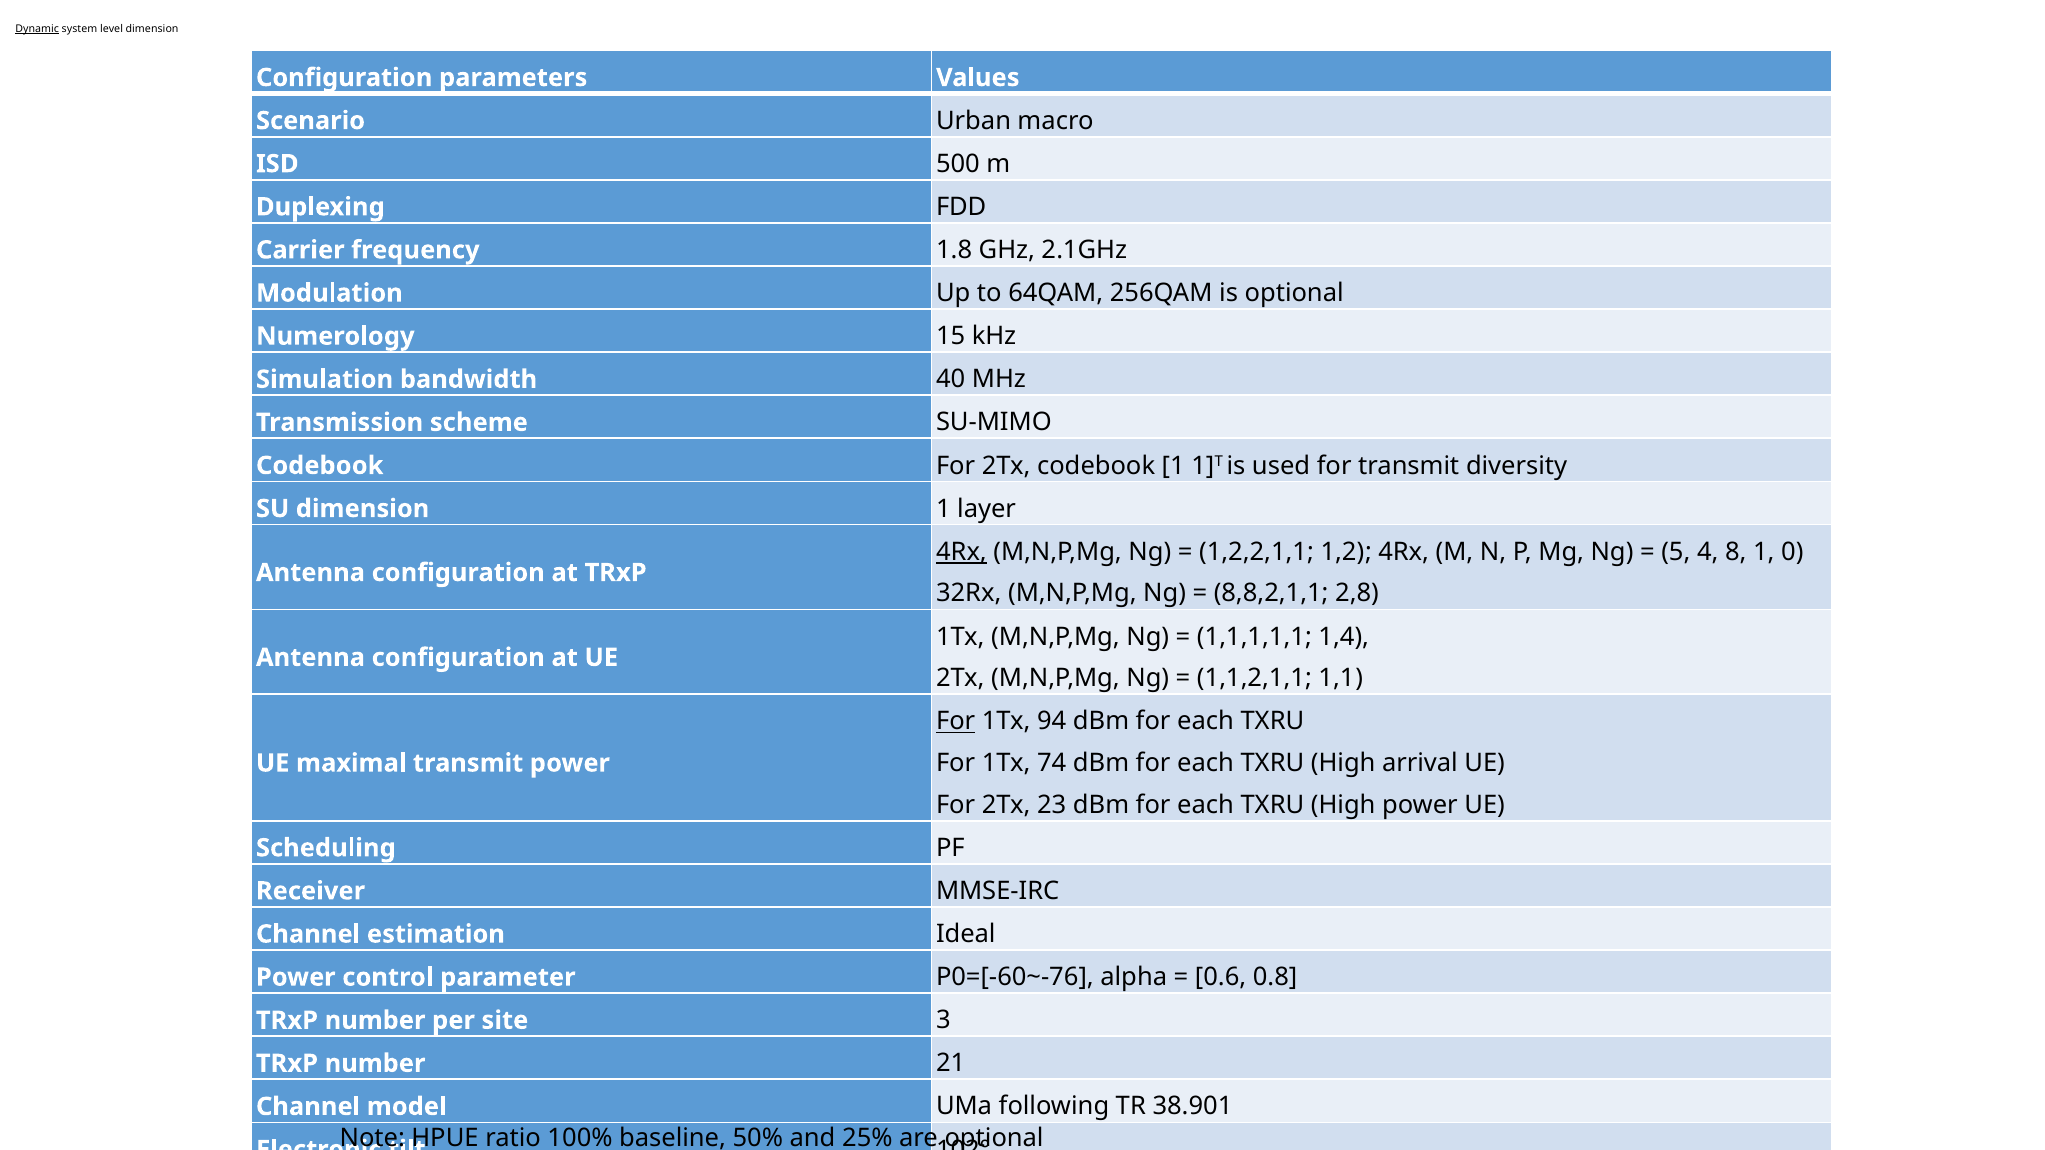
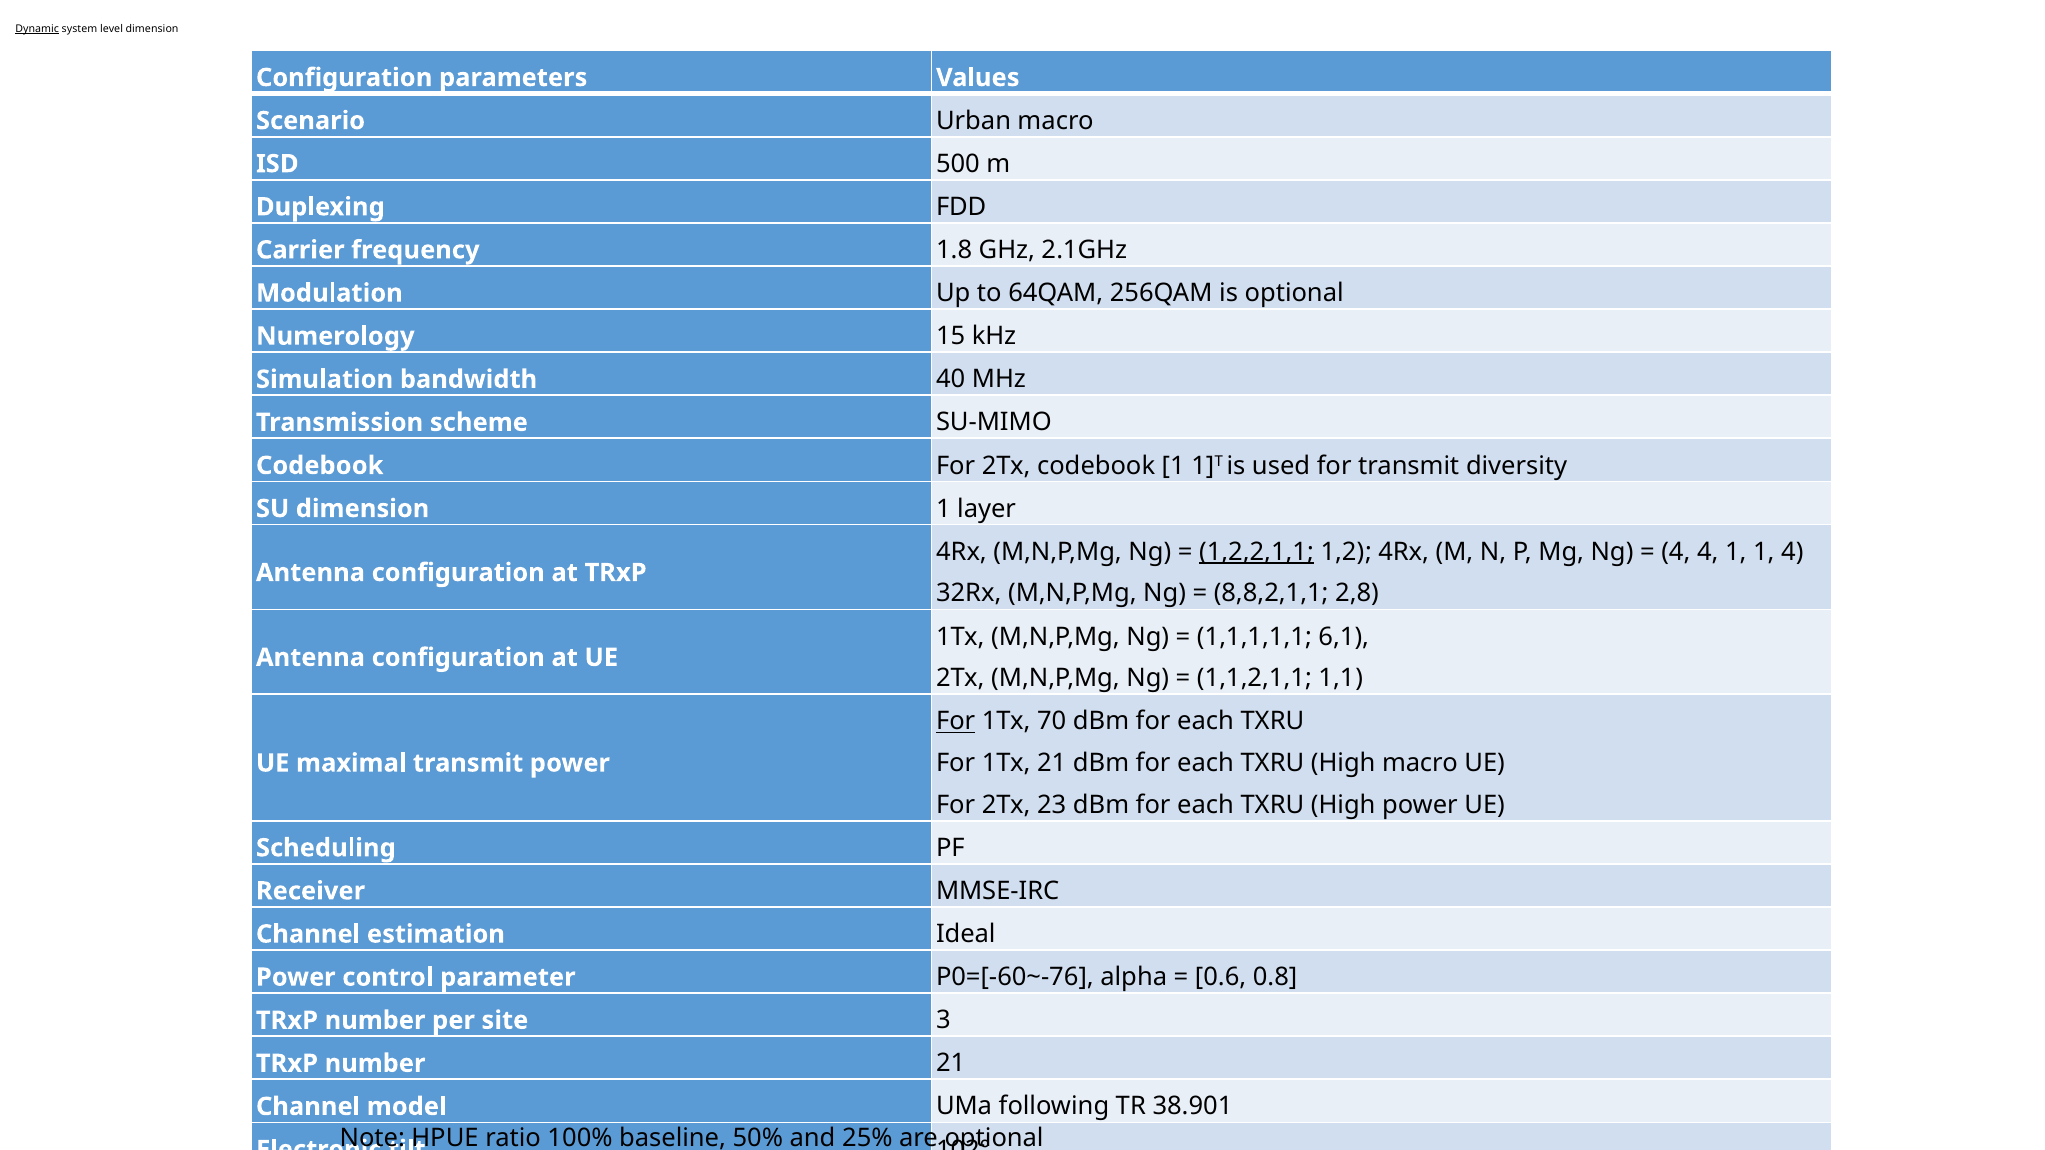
4Rx underline: present -> none (961, 552)
1,2,2,1,1 underline: none -> present (1257, 552)
5: 5 -> 4 (1676, 552)
4 8: 8 -> 1 (1736, 552)
1 0: 0 -> 4 (1792, 552)
1,4: 1,4 -> 6,1 (1344, 637)
94: 94 -> 70 (1052, 722)
1Tx 74: 74 -> 21 (1052, 763)
High arrival: arrival -> macro (1420, 763)
